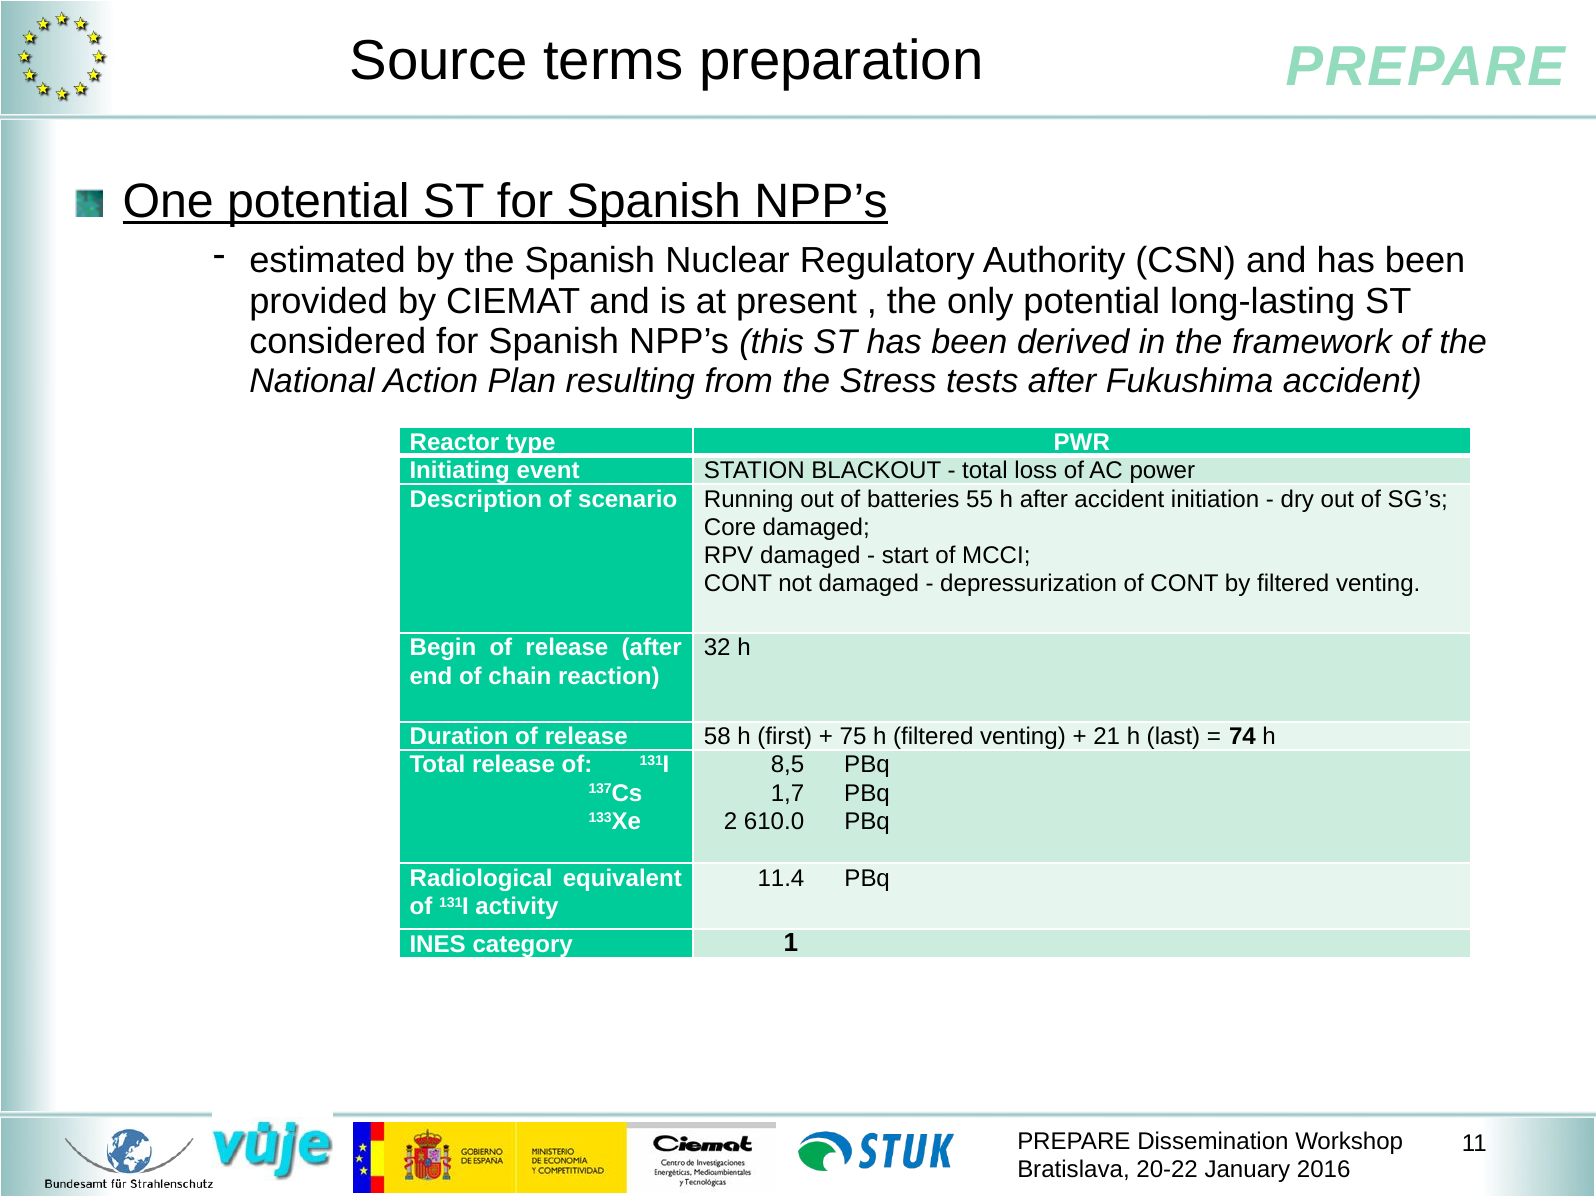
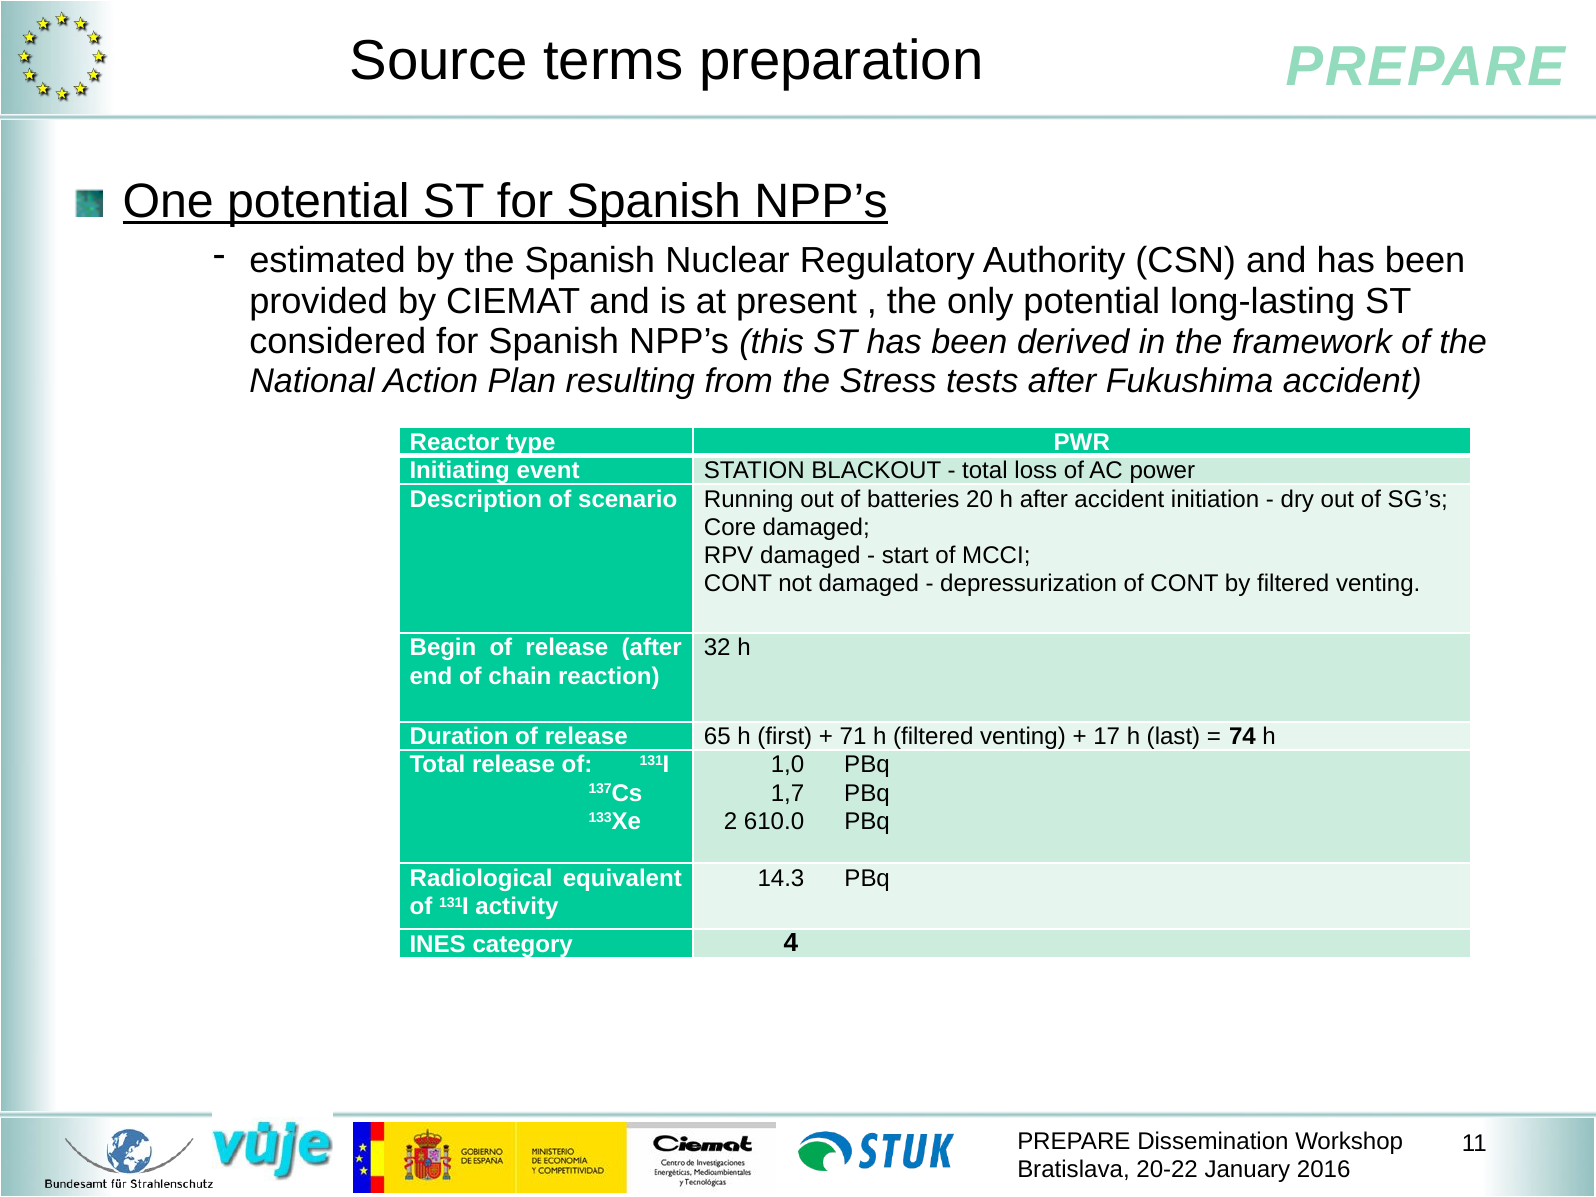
55: 55 -> 20 (980, 499)
58: 58 -> 65 (717, 737)
75: 75 -> 71 (853, 737)
21: 21 -> 17 (1107, 737)
8,5: 8,5 -> 1,0 (788, 765)
11.4: 11.4 -> 14.3 (781, 878)
1: 1 -> 4 (791, 943)
